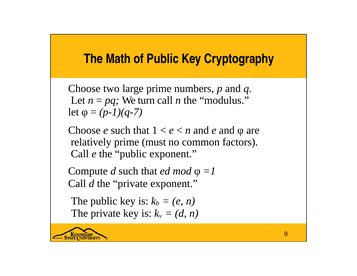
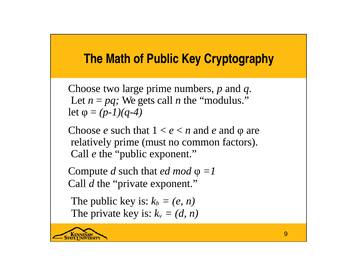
turn: turn -> gets (146, 100)
p-1)(q-7: p-1)(q-7 -> p-1)(q-4 (121, 112)
